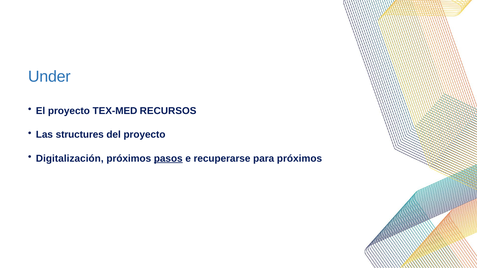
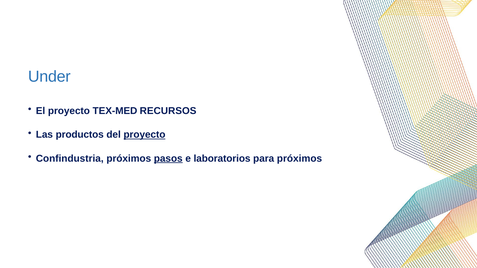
structures: structures -> productos (80, 135)
proyecto underline: none -> present (144, 135)
Digitalización: Digitalización -> Confindustria (70, 159)
recuperarse: recuperarse -> laboratorios (222, 159)
